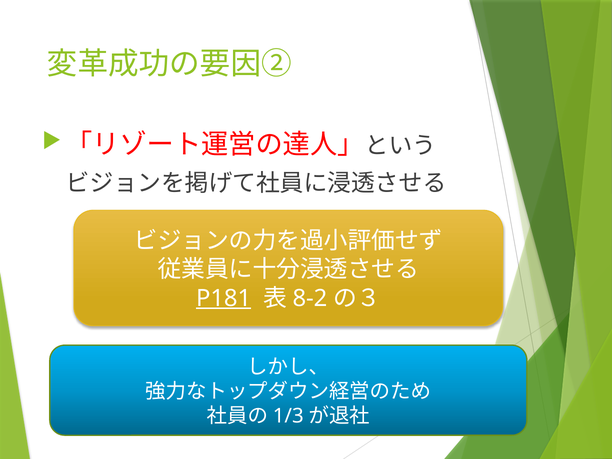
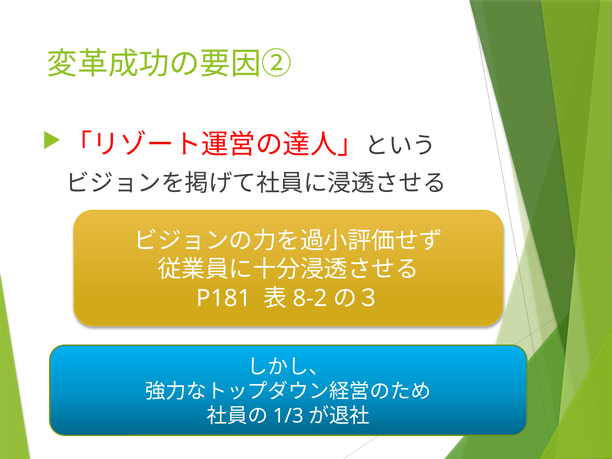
P181 underline: present -> none (224, 298)
